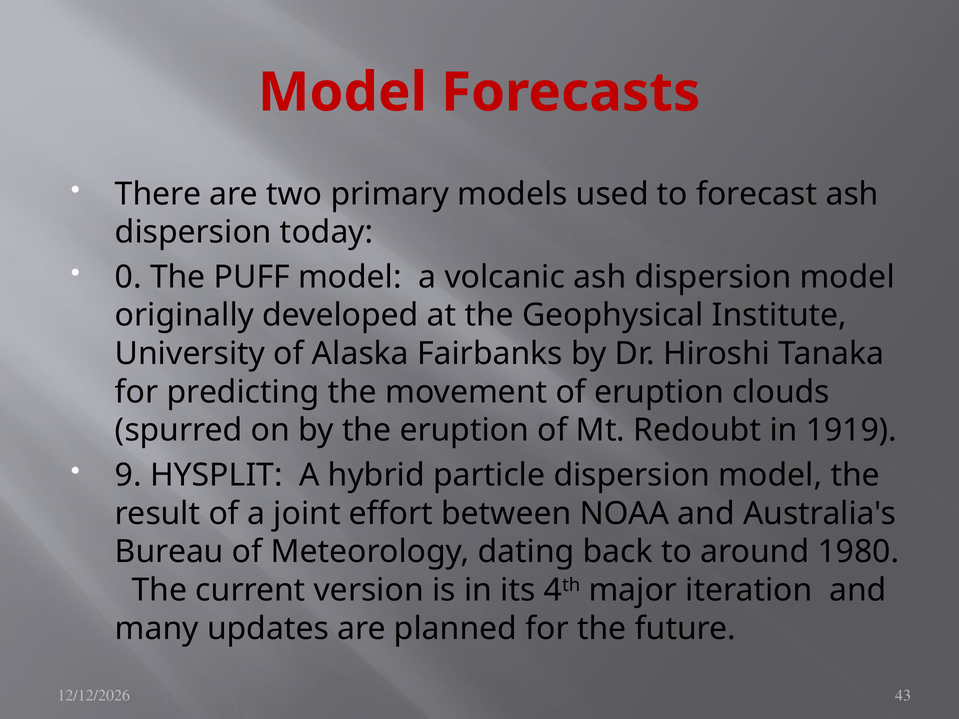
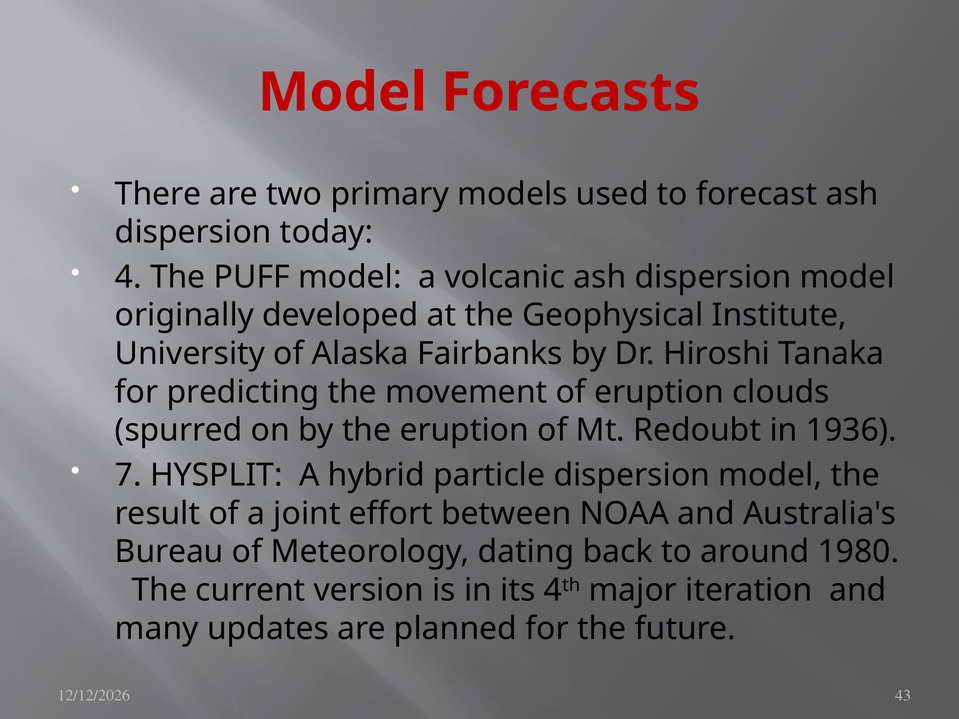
0: 0 -> 4 (128, 277)
1919: 1919 -> 1936 (851, 431)
9: 9 -> 7 (128, 475)
